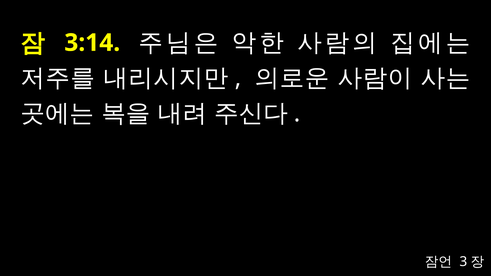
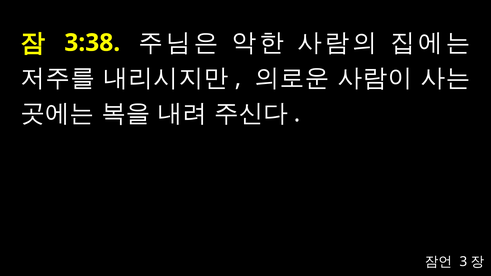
3:14: 3:14 -> 3:38 (92, 43)
